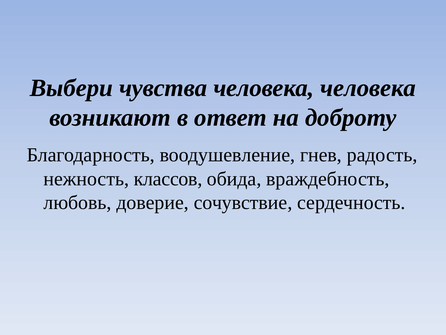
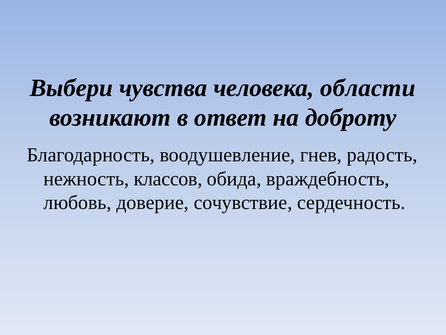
человека человека: человека -> области (368, 88)
